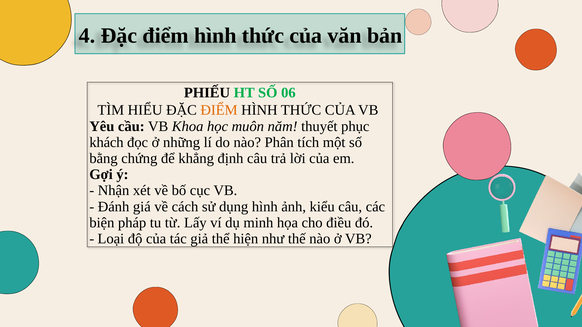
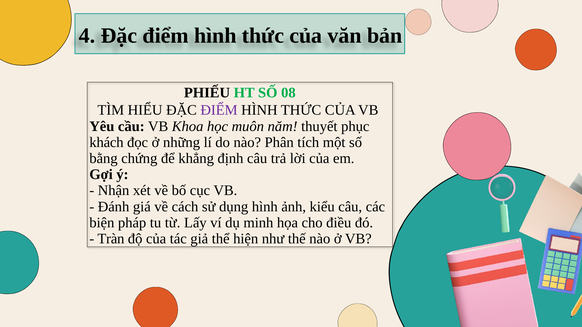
06: 06 -> 08 (288, 93)
ĐIỂM colour: orange -> purple (219, 110)
Loại: Loại -> Tràn (111, 239)
